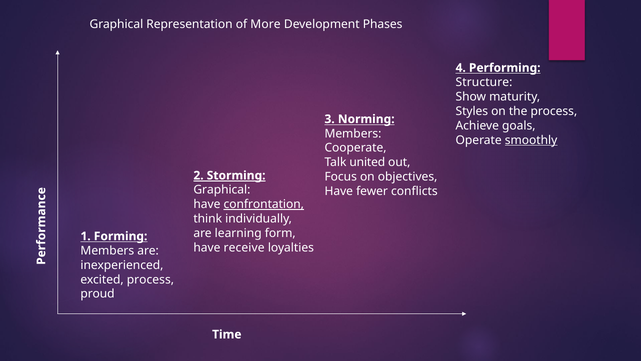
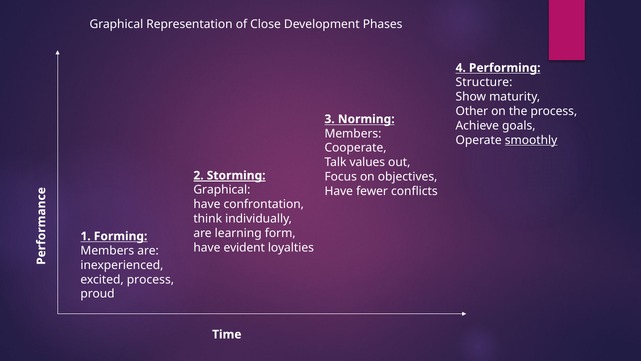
More: More -> Close (266, 24)
Styles: Styles -> Other (472, 111)
united: united -> values (367, 162)
confrontation underline: present -> none (264, 204)
receive: receive -> evident (244, 247)
